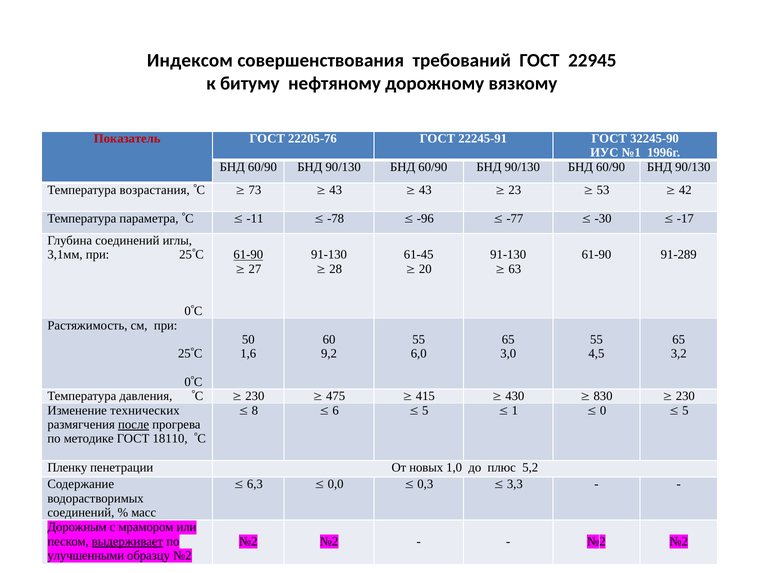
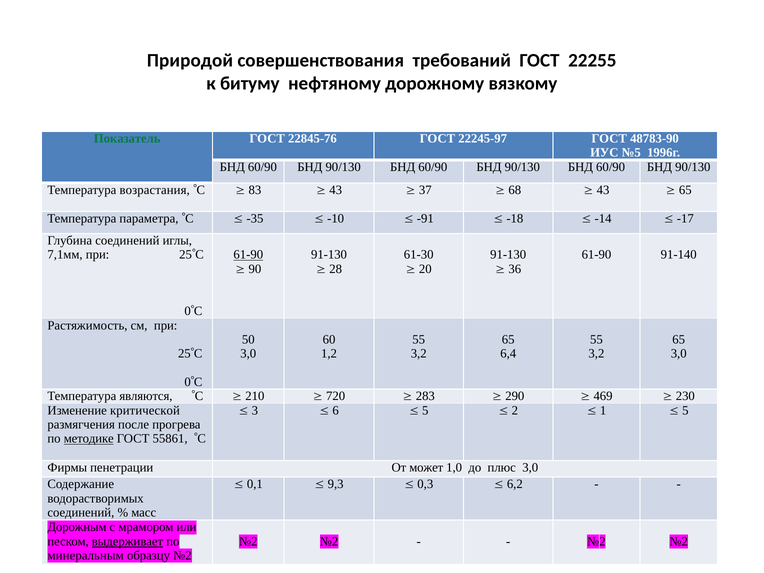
Индексом: Индексом -> Природой (190, 61)
22945: 22945 -> 22255 (592, 61)
Показатель colour: red -> green (127, 138)
22205-76: 22205-76 -> 22845-76 (312, 138)
22245-91: 22245-91 -> 22245-97 (483, 138)
32245-90: 32245-90 -> 48783-90 (654, 138)
№1: №1 -> №5 (631, 153)
73: 73 -> 83 (255, 190)
43: 43 -> 37 (425, 190)
23: 23 -> 68 (515, 190)
53: 53 -> 43 (603, 190)
42: 42 -> 65 (685, 190)
-11: -11 -> -35 (255, 219)
-78: -78 -> -10 (336, 219)
-96: -96 -> -91 (425, 219)
-77: -77 -> -18 (515, 219)
-30: -30 -> -14 (603, 219)
3,1мм: 3,1мм -> 7,1мм (65, 255)
61-45: 61-45 -> 61-30 (419, 255)
91-289: 91-289 -> 91-140 (679, 255)
27: 27 -> 90 (255, 269)
63: 63 -> 36 (515, 269)
1,6: 1,6 -> 3,0 (248, 354)
9,2: 9,2 -> 1,2 (329, 354)
6,0: 6,0 -> 3,2 (419, 354)
3,0: 3,0 -> 6,4 (508, 354)
4,5: 4,5 -> 3,2 (596, 354)
3,2: 3,2 -> 3,0 (679, 354)
давления: давления -> являются (146, 396)
230: 230 -> 210 (255, 396)
475: 475 -> 720 (336, 396)
415: 415 -> 283 (425, 396)
430: 430 -> 290 (515, 396)
830: 830 -> 469 (603, 396)
технических: технических -> критической (145, 410)
8: 8 -> 3 (255, 410)
1: 1 -> 2 (515, 410)
0: 0 -> 1 (603, 410)
после underline: present -> none (134, 425)
методике underline: none -> present (89, 439)
18110: 18110 -> 55861 (170, 439)
Пленку: Пленку -> Фирмы (67, 468)
новых: новых -> может (426, 468)
плюс 5,2: 5,2 -> 3,0 (530, 468)
6,3: 6,3 -> 0,1 (255, 484)
0,0: 0,0 -> 9,3 (336, 484)
3,3: 3,3 -> 6,2 (515, 484)
улучшенными: улучшенными -> минеральным (86, 556)
